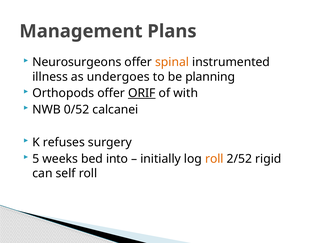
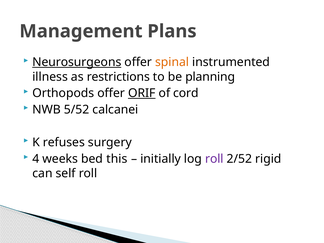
Neurosurgeons underline: none -> present (77, 62)
undergoes: undergoes -> restrictions (118, 77)
with: with -> cord (186, 93)
0/52: 0/52 -> 5/52 (77, 110)
5: 5 -> 4 (36, 159)
into: into -> this (117, 159)
roll colour: orange -> purple (214, 159)
